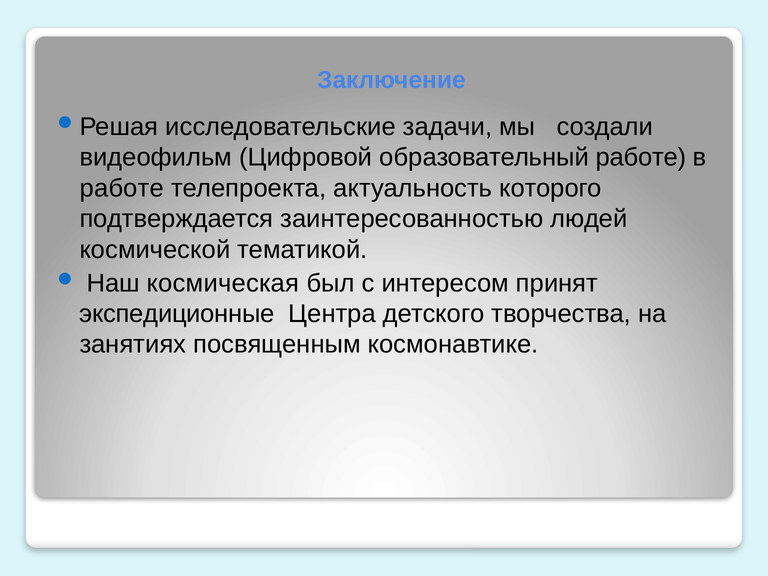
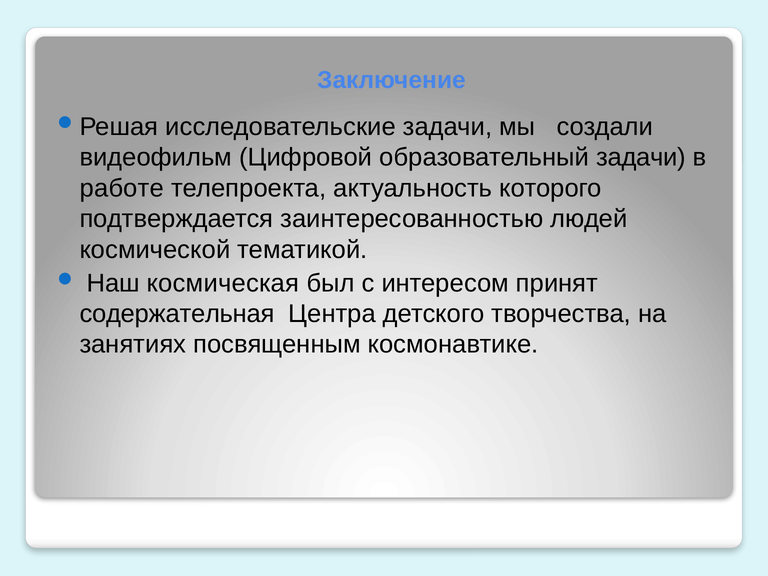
образовательный работе: работе -> задачи (641, 158)
экспедиционные: экспедиционные -> содержательная (177, 314)
